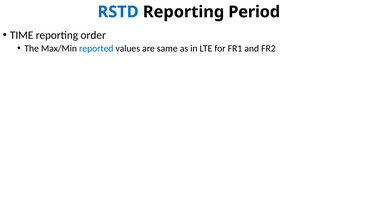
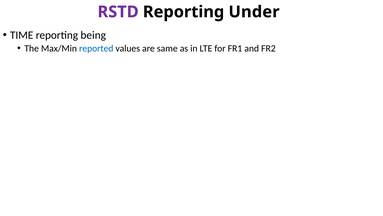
RSTD colour: blue -> purple (118, 12)
Period: Period -> Under (254, 12)
order: order -> being (93, 35)
